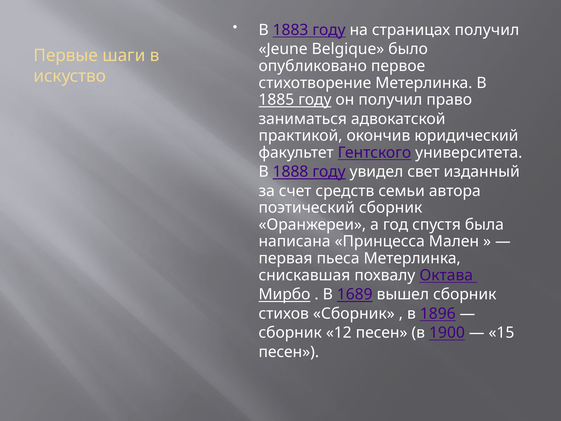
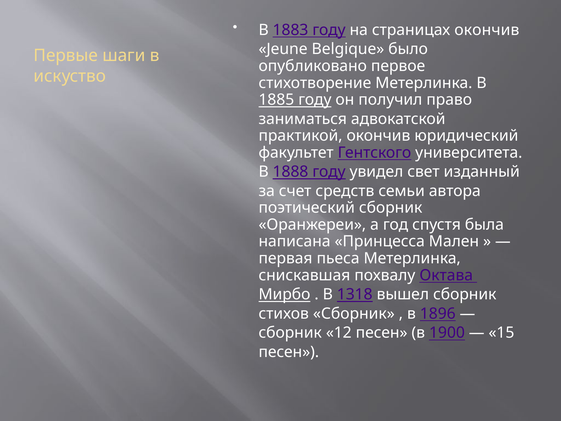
страницах получил: получил -> окончив (487, 30)
1689: 1689 -> 1318 (355, 294)
